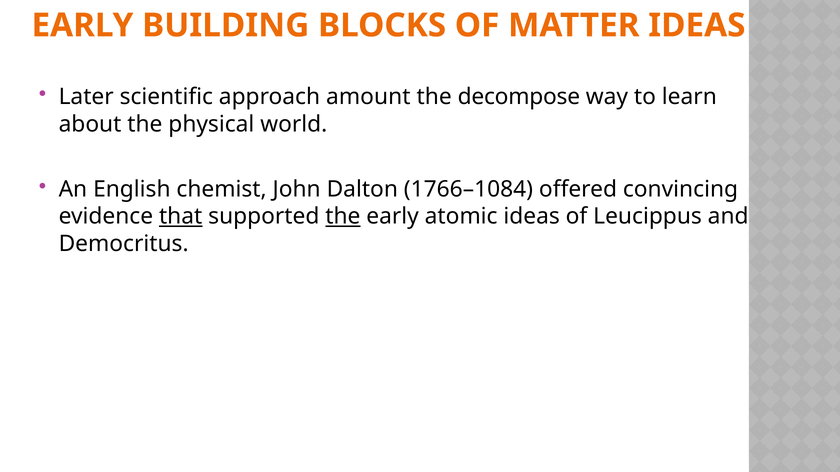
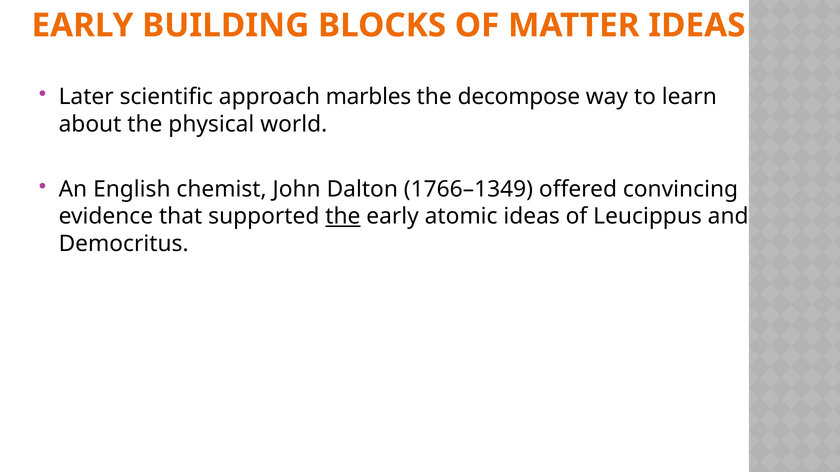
amount: amount -> marbles (368, 97)
1766–1084: 1766–1084 -> 1766–1349 (468, 189)
that underline: present -> none (181, 217)
